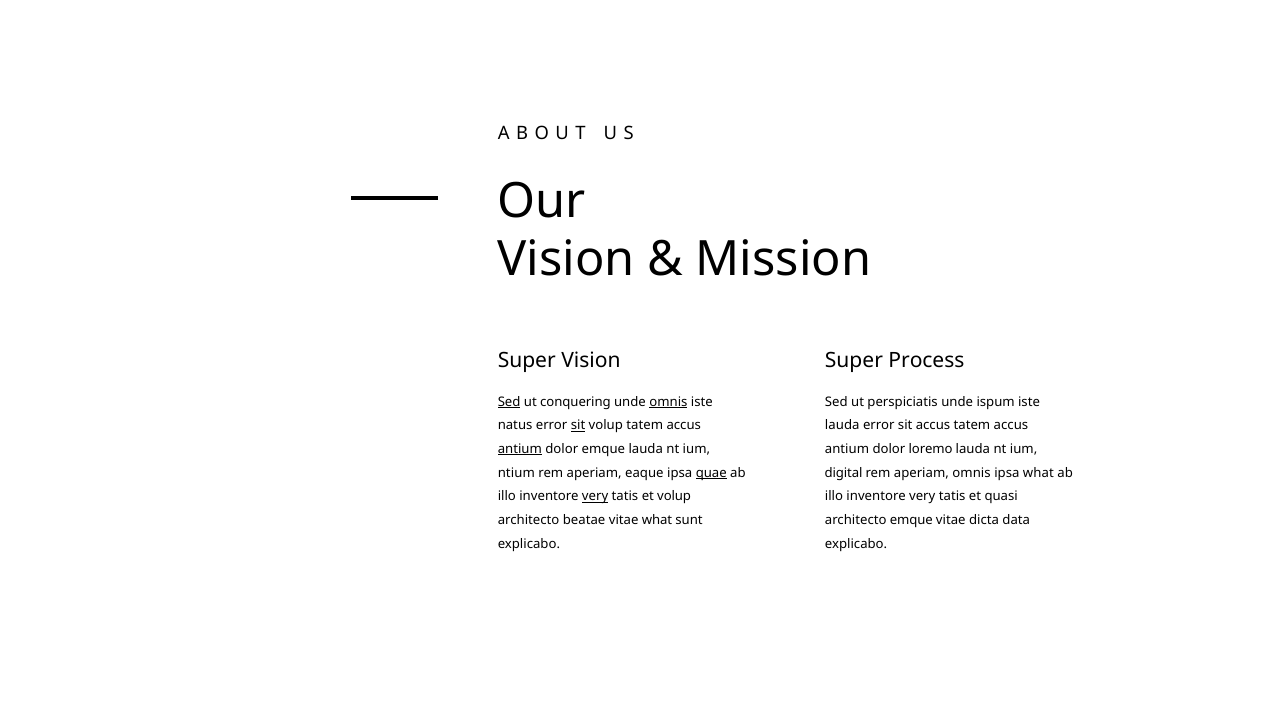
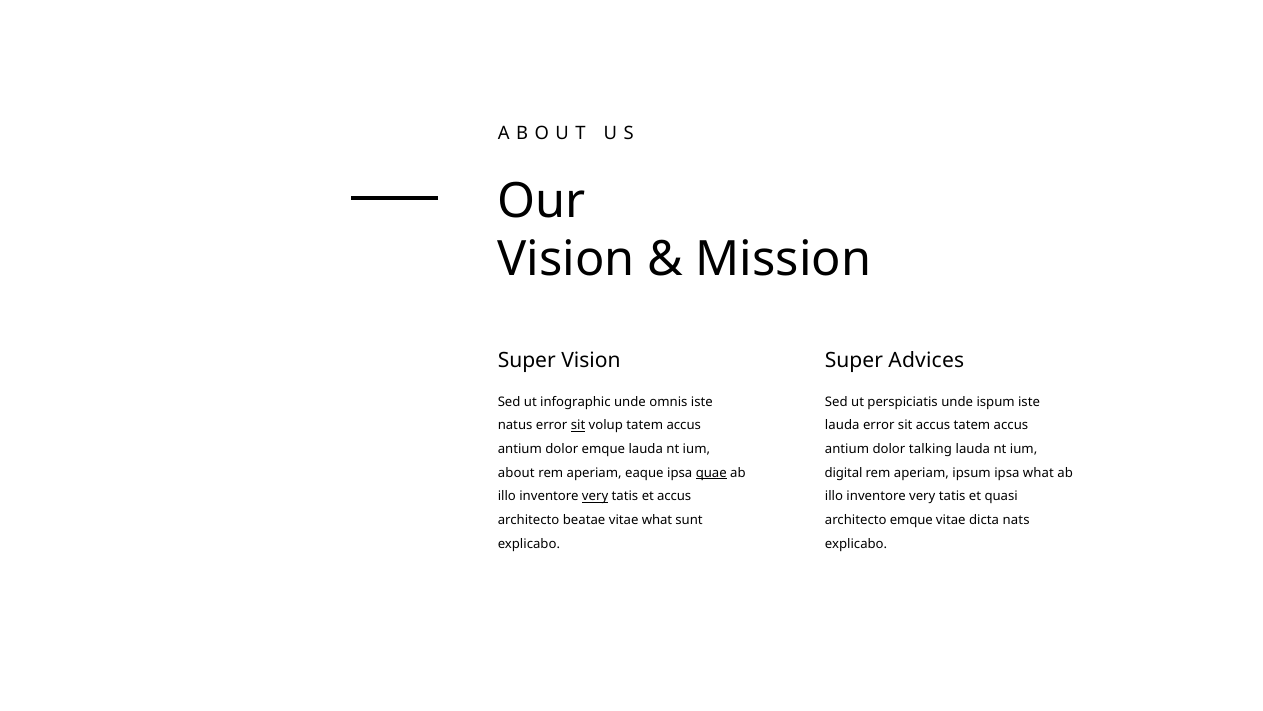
Process: Process -> Advices (926, 360)
Sed underline: present -> none (509, 401)
conquering: conquering -> infographic (575, 401)
omnis underline: present -> none (668, 401)
antium underline: present -> none (520, 449)
loremo: loremo -> talking (930, 449)
ntium: ntium -> about (516, 472)
aperiam omnis: omnis -> ipsum (972, 472)
et volup: volup -> accus (674, 496)
data: data -> nats (1016, 520)
